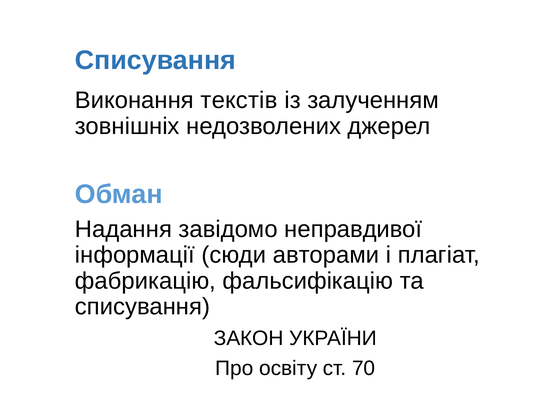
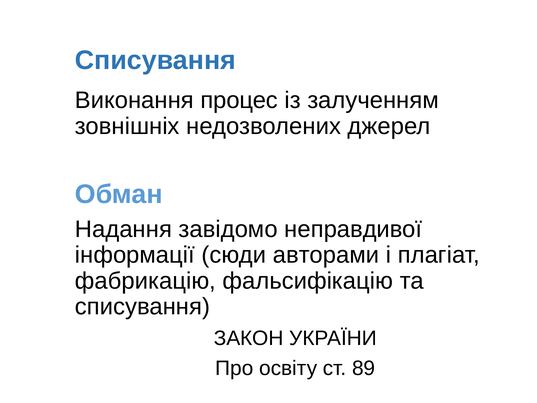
текстів: текстів -> процес (239, 100)
70: 70 -> 89 (364, 368)
